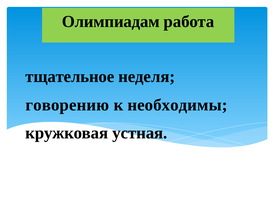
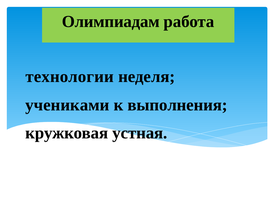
тщательное: тщательное -> технологии (70, 76)
говорению: говорению -> учениками (67, 105)
необходимы: необходимы -> выполнения (177, 105)
